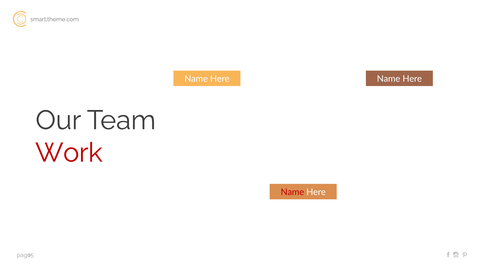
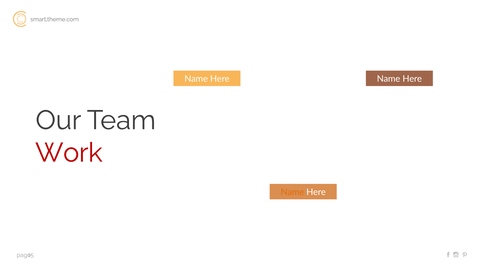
Name colour: red -> orange (292, 193)
